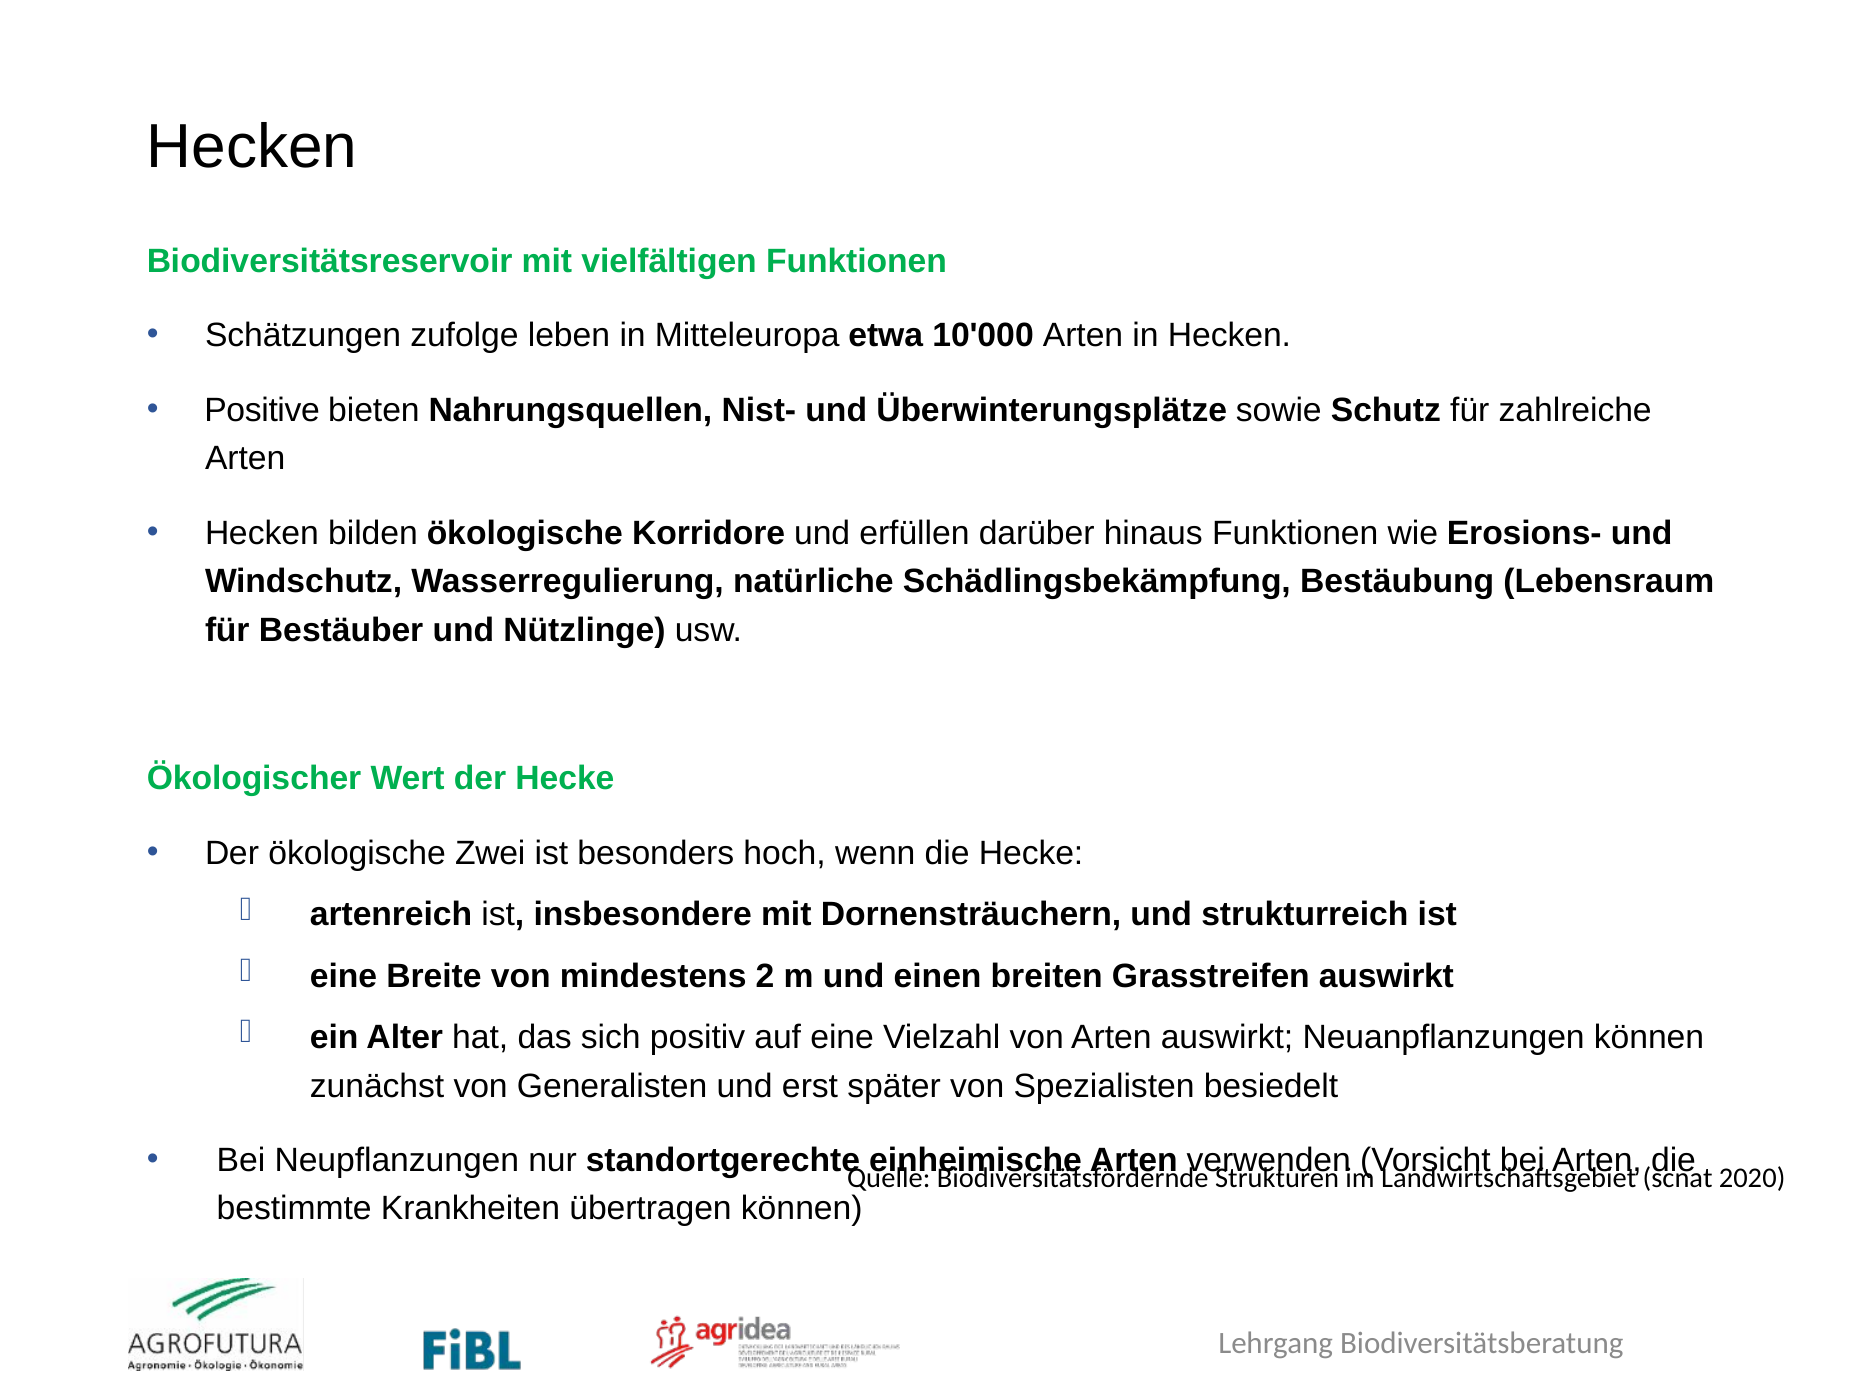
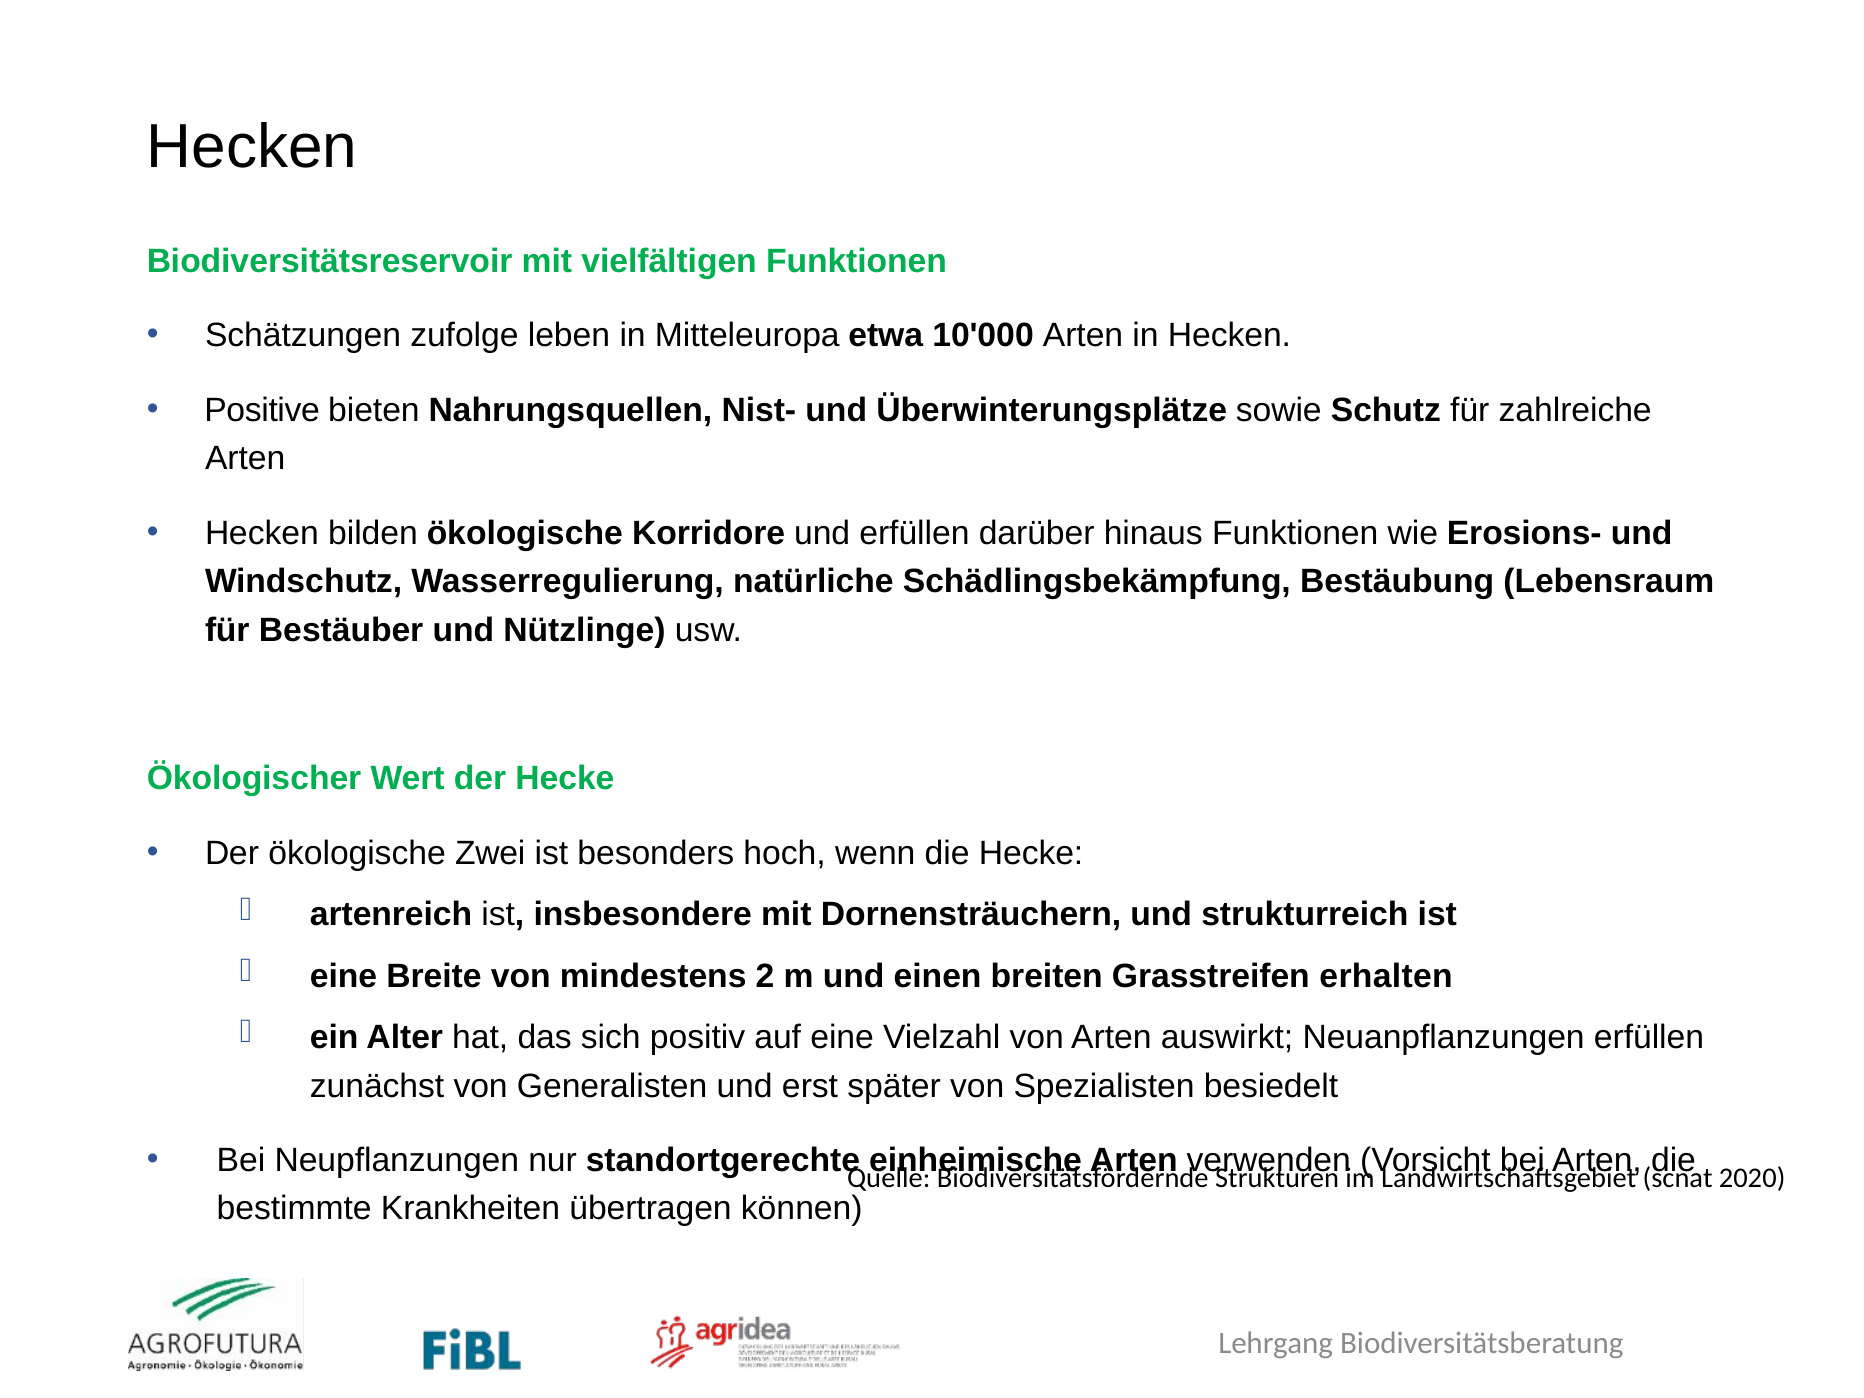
Grasstreifen auswirkt: auswirkt -> erhalten (1386, 976)
Neuanpflanzungen können: können -> erfüllen (1649, 1037)
